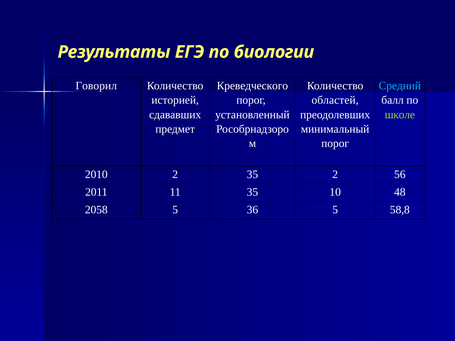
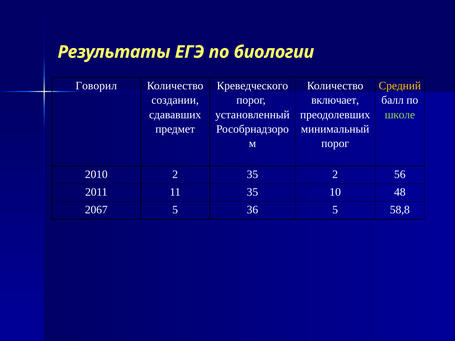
Средний colour: light blue -> yellow (400, 86)
историей: историей -> создании (175, 100)
областей: областей -> включает (335, 100)
2058: 2058 -> 2067 (96, 210)
